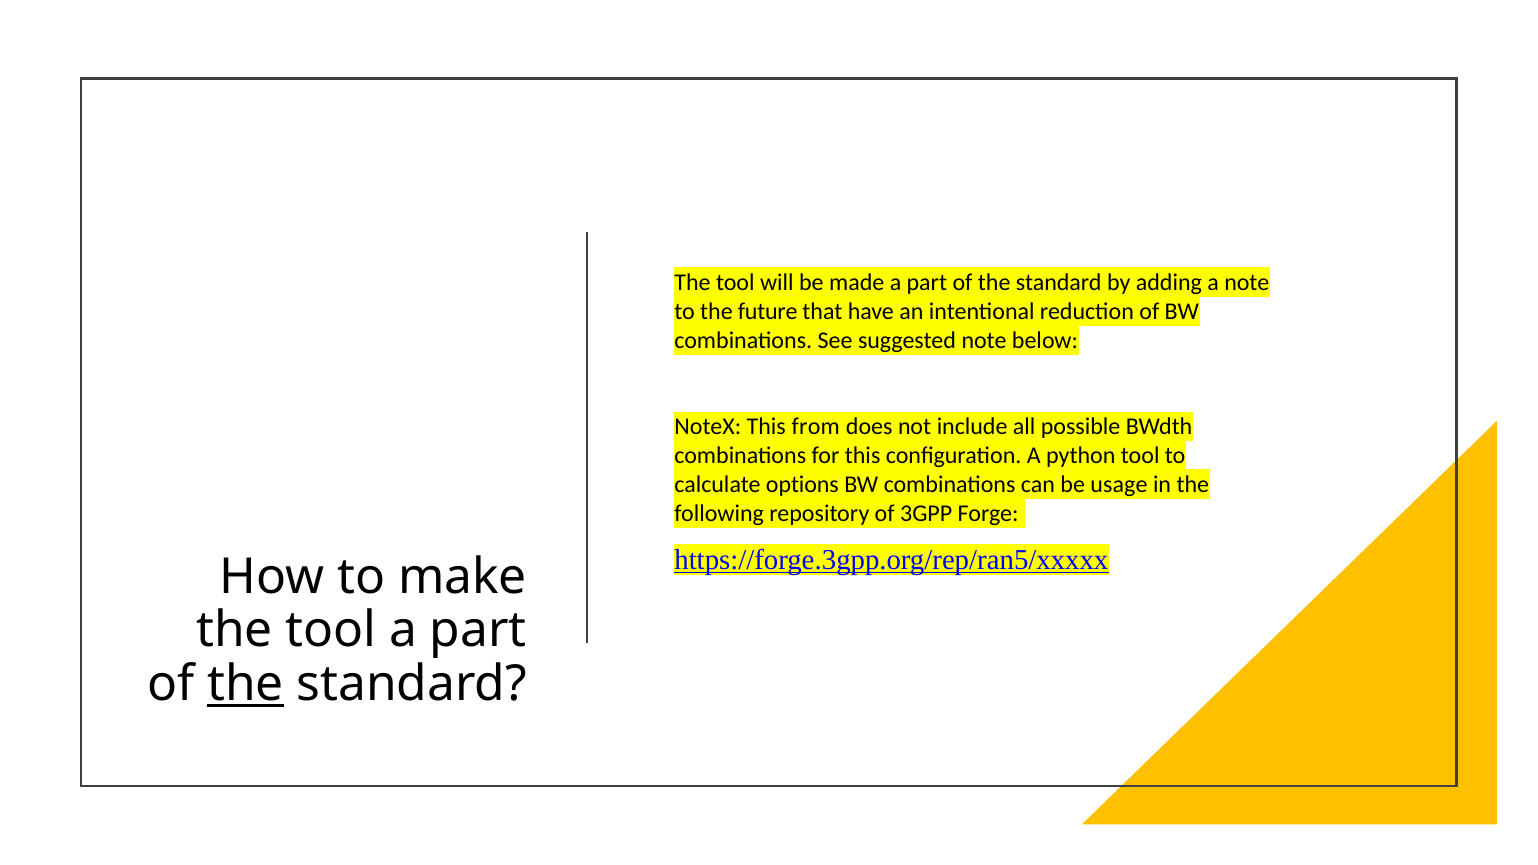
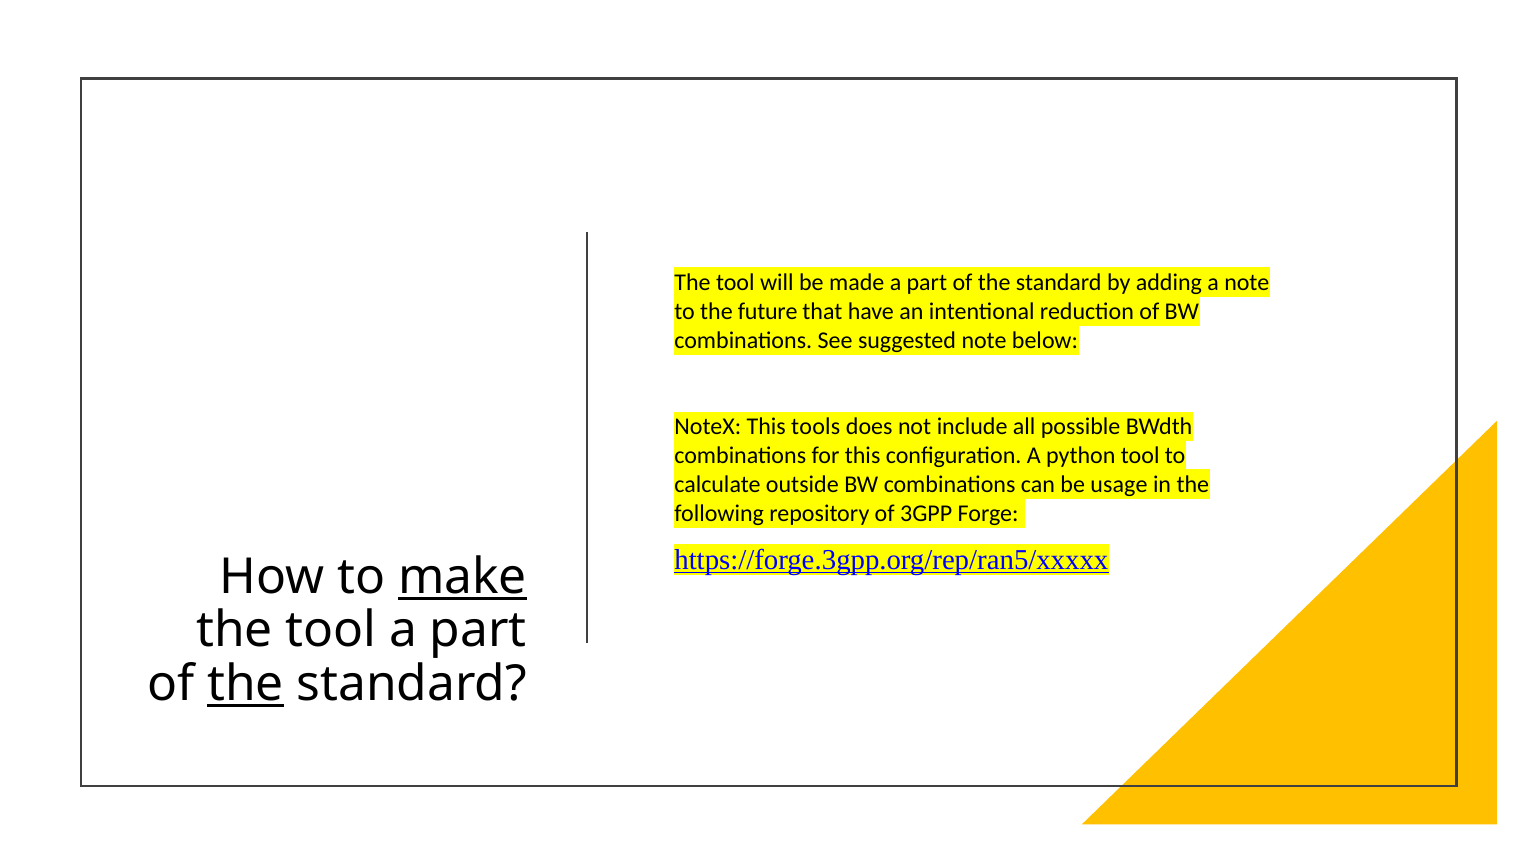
from: from -> tools (816, 427)
options: options -> outside (802, 484)
make underline: none -> present (463, 577)
